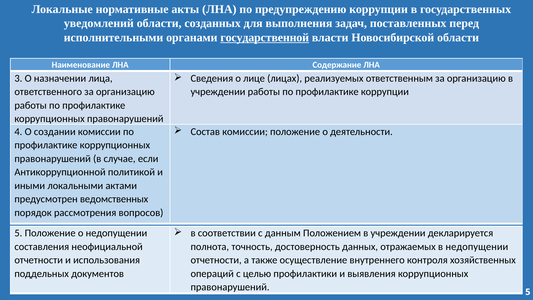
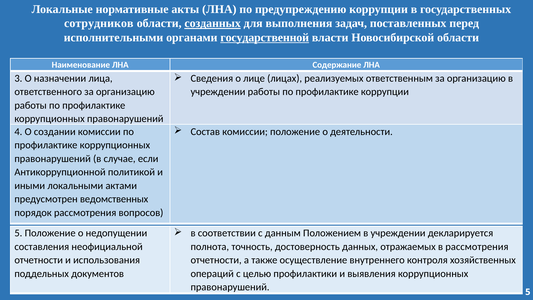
уведомлений: уведомлений -> сотрудников (99, 23)
созданных underline: none -> present (213, 23)
в недопущении: недопущении -> рассмотрения (477, 247)
